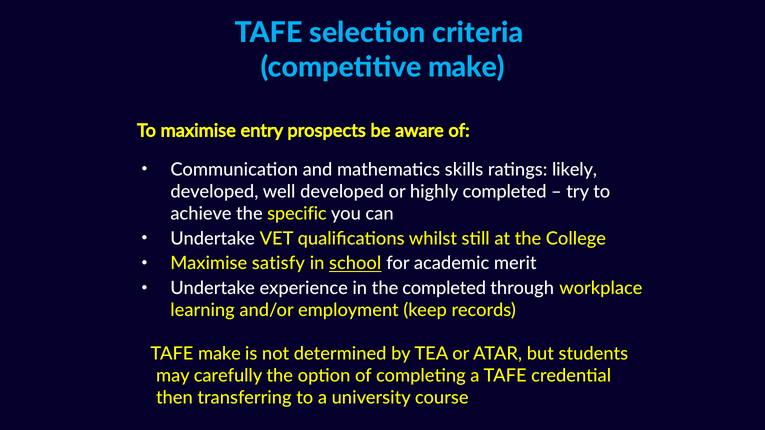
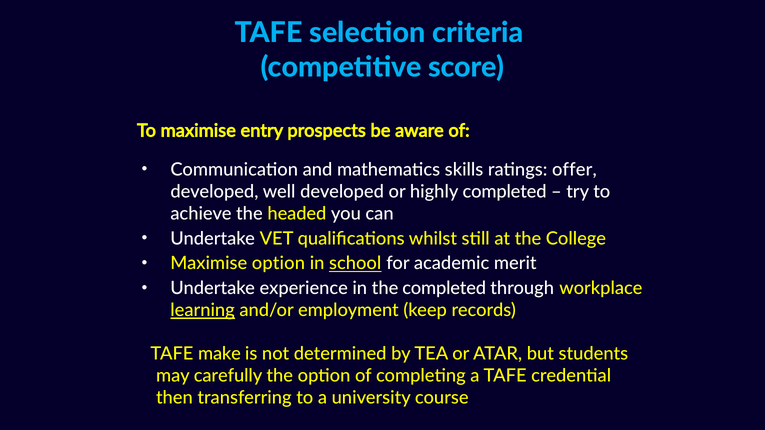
competitive make: make -> score (466, 67)
likely: likely -> offer (574, 170)
specific: specific -> headed (297, 214)
Maximise satisfy: satisfy -> option (278, 264)
learning underline: none -> present (203, 311)
